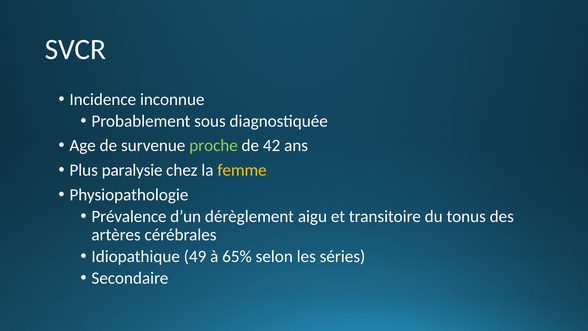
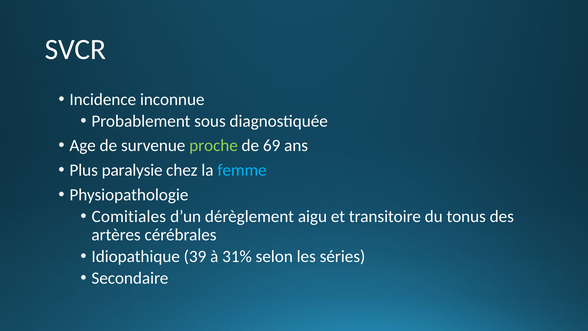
42: 42 -> 69 (272, 146)
femme colour: yellow -> light blue (242, 170)
Prévalence: Prévalence -> Comitiales (129, 216)
49: 49 -> 39 (195, 256)
65%: 65% -> 31% (237, 256)
